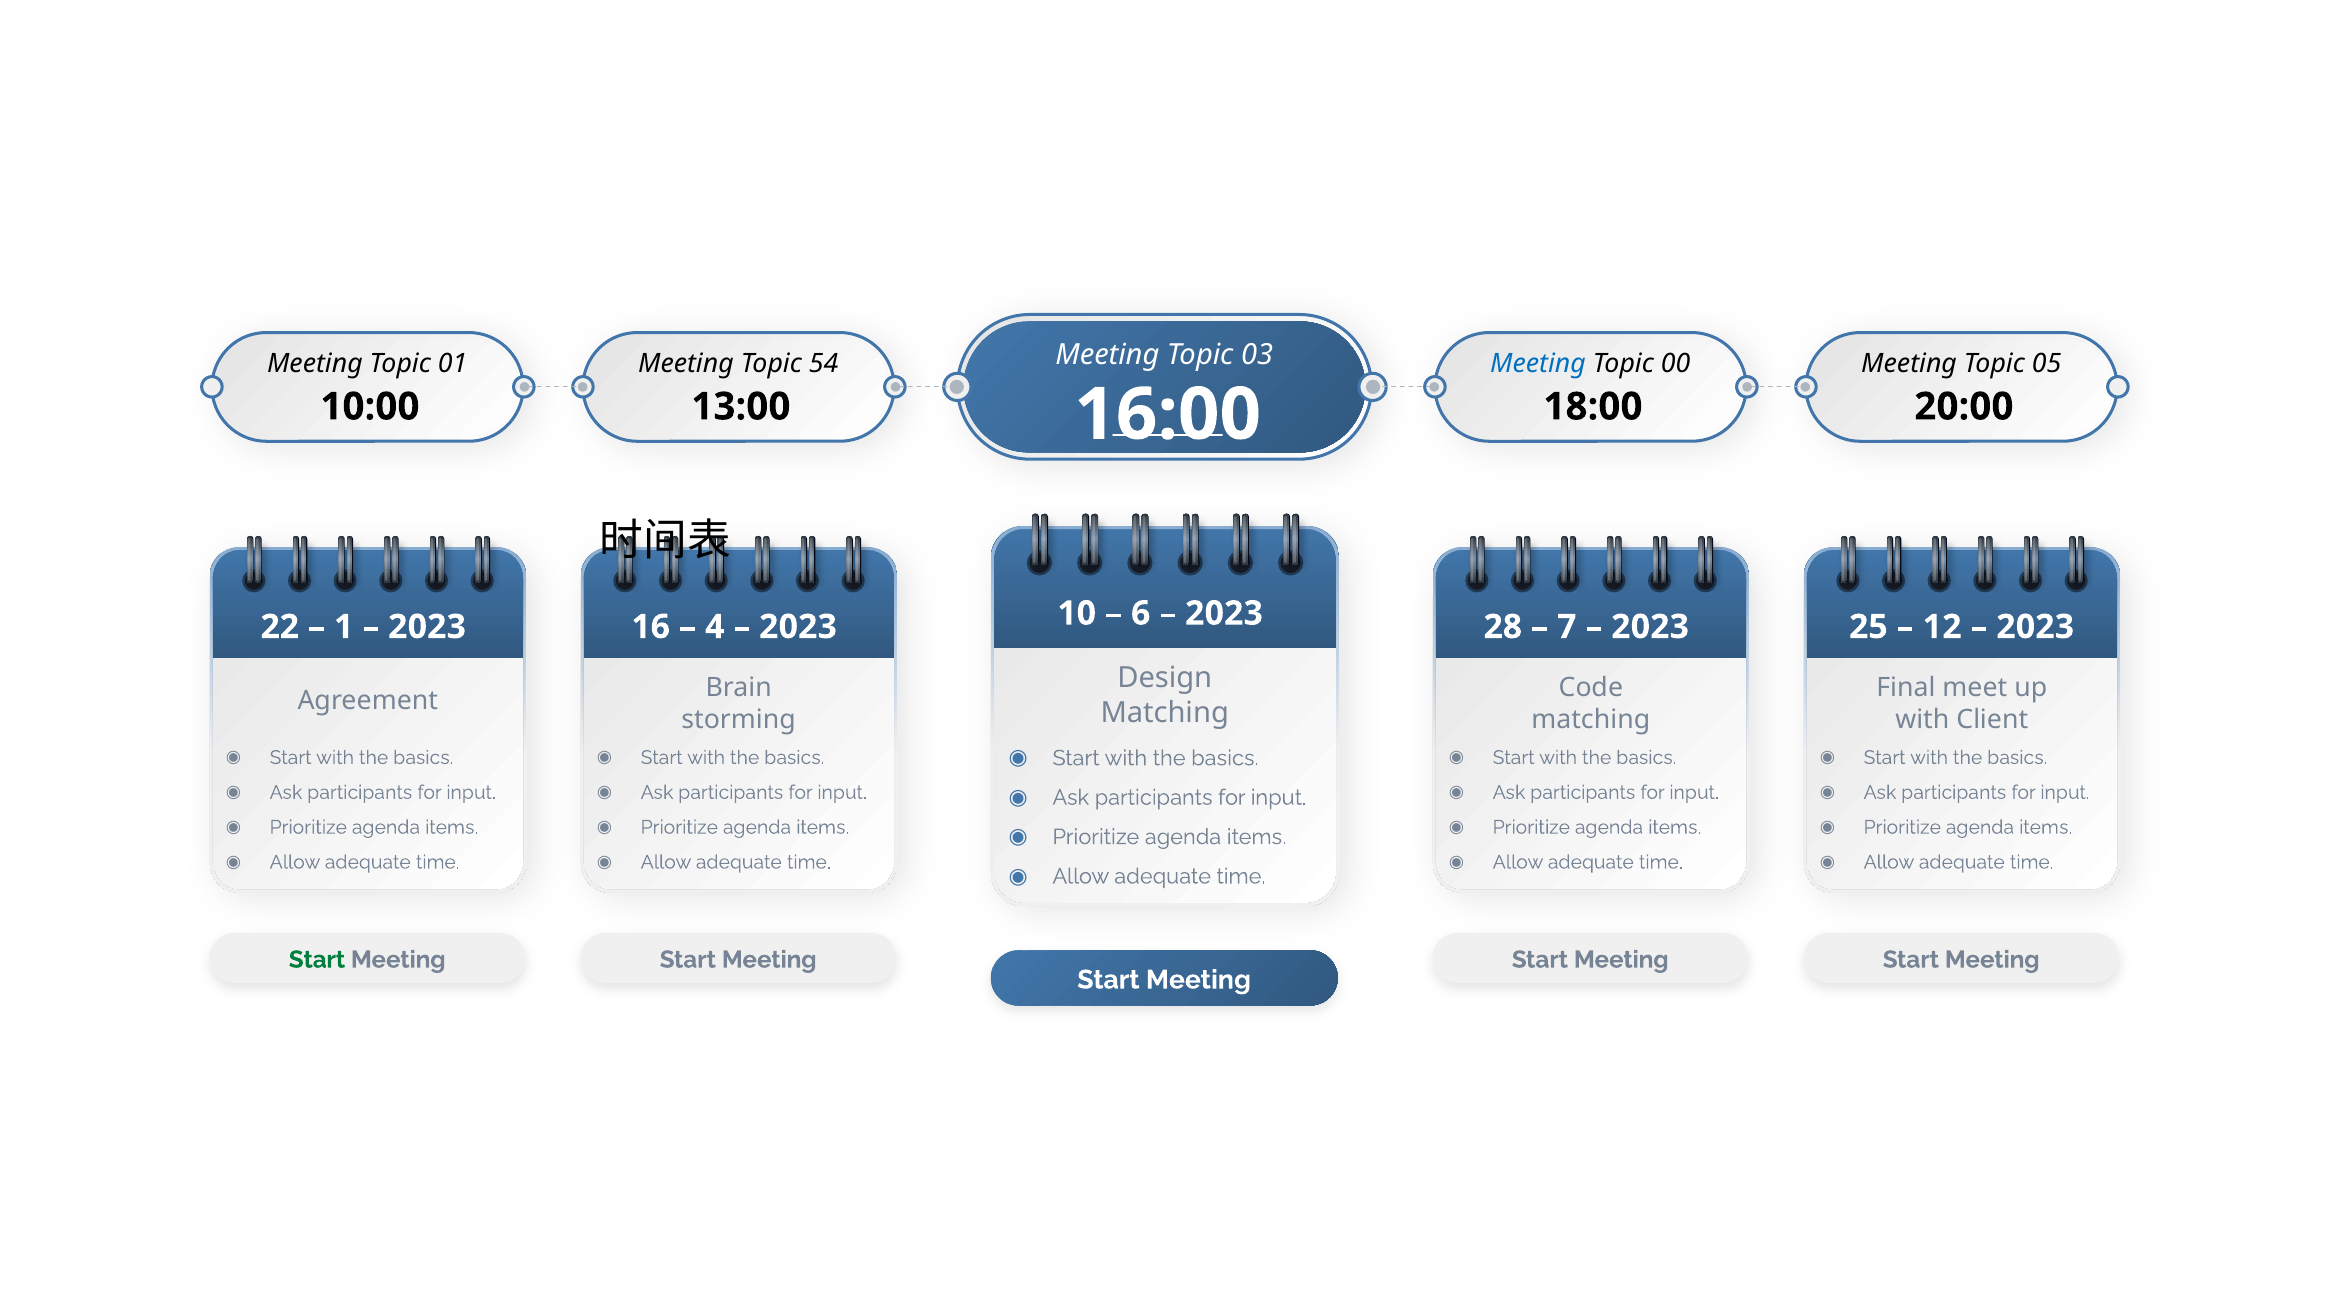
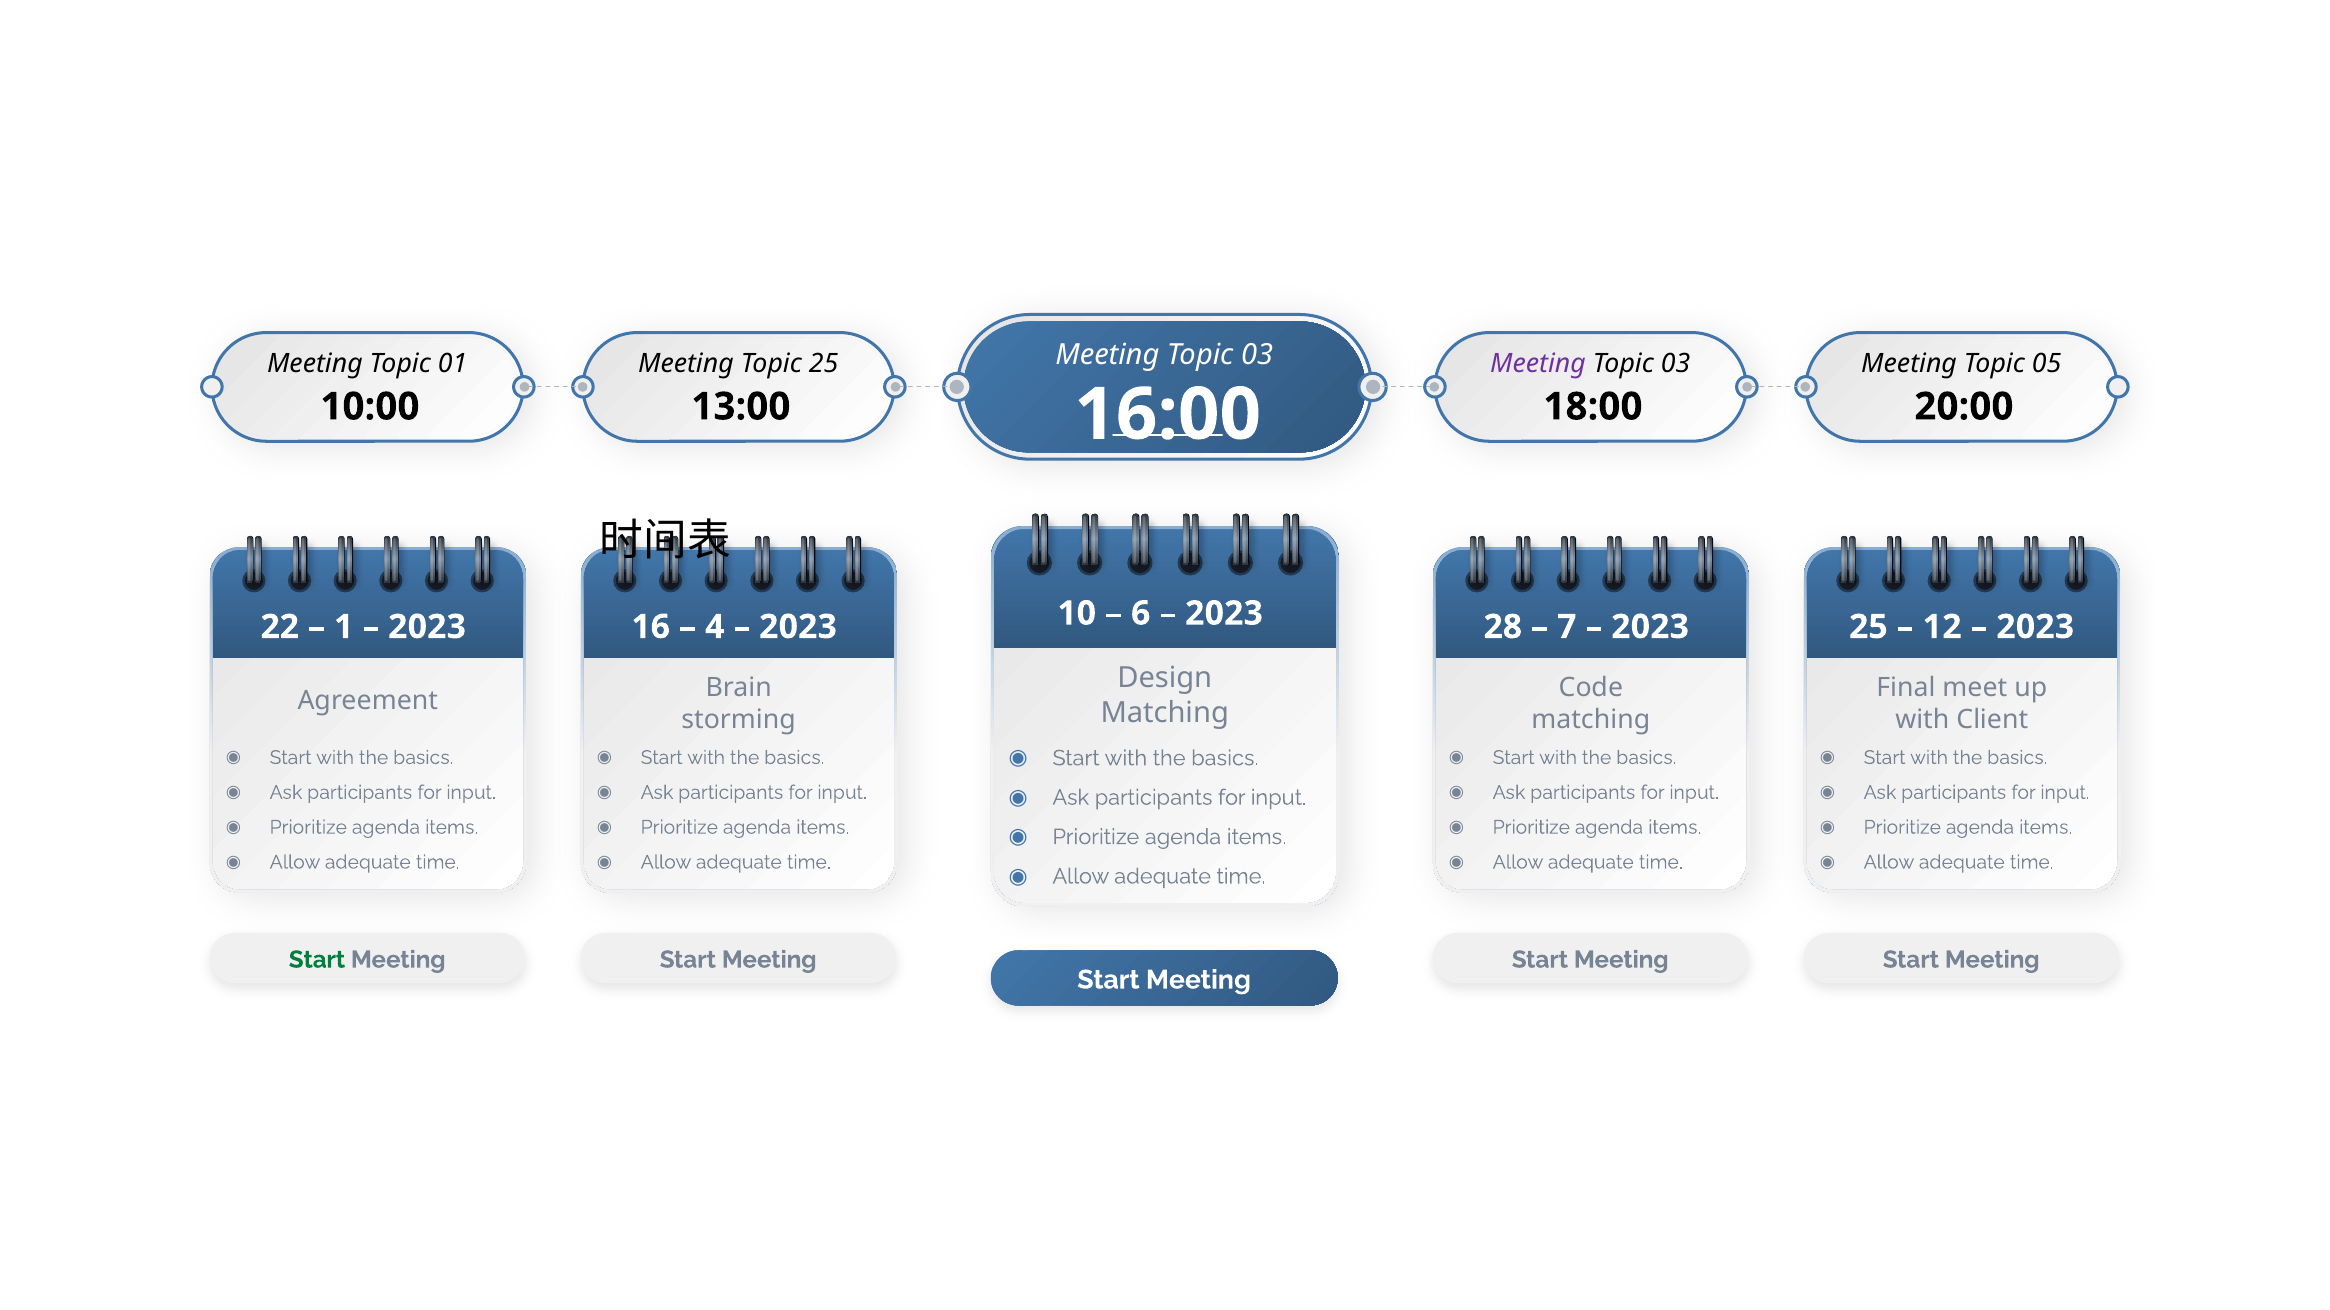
Topic 54: 54 -> 25 (824, 364)
Meeting colour: blue -> purple (1538, 364)
00: 00 -> 03 (1676, 364)
